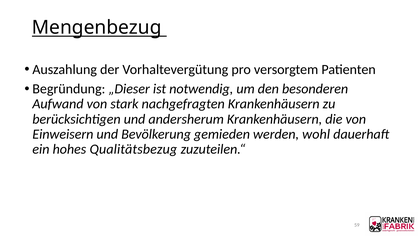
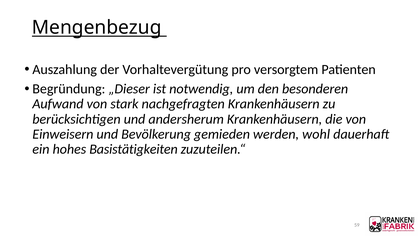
Qualitätsbezug: Qualitätsbezug -> Basistätigkeiten (134, 149)
